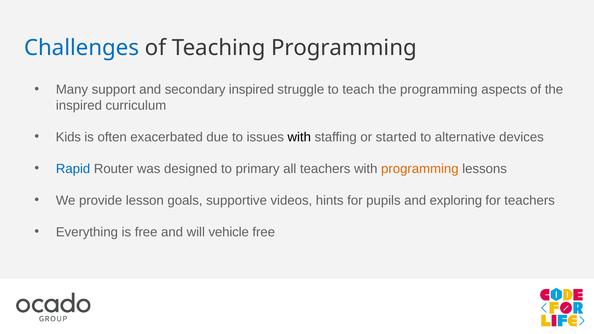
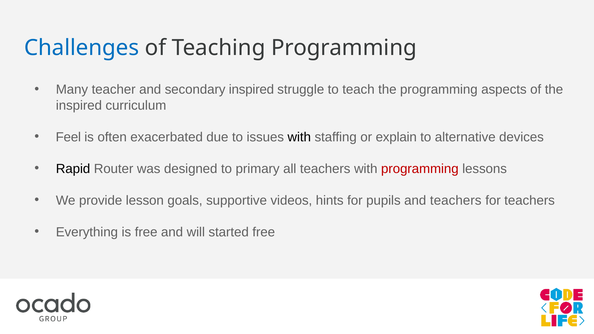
support: support -> teacher (114, 90)
Kids: Kids -> Feel (68, 137)
started: started -> explain (396, 137)
Rapid colour: blue -> black (73, 169)
programming colour: orange -> red (420, 169)
and exploring: exploring -> teachers (456, 200)
vehicle: vehicle -> started (229, 232)
